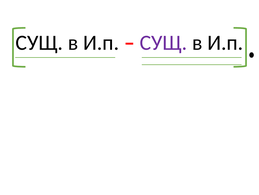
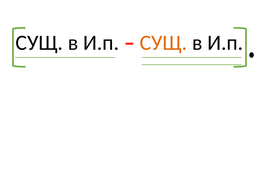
СУЩ colour: purple -> orange (163, 43)
